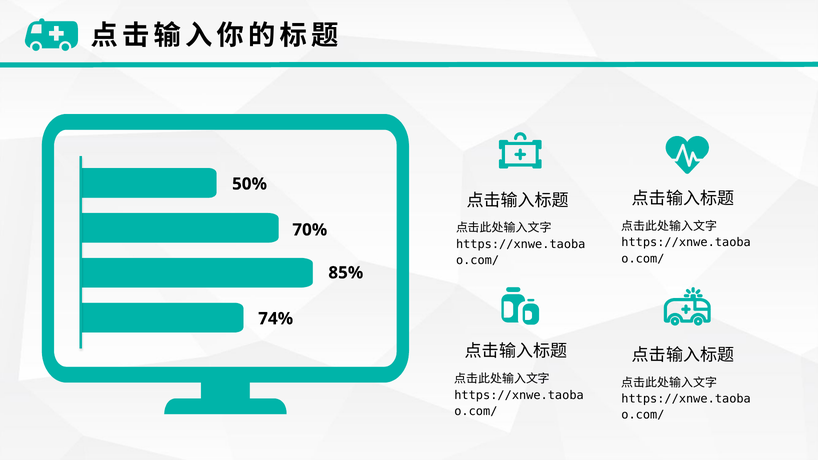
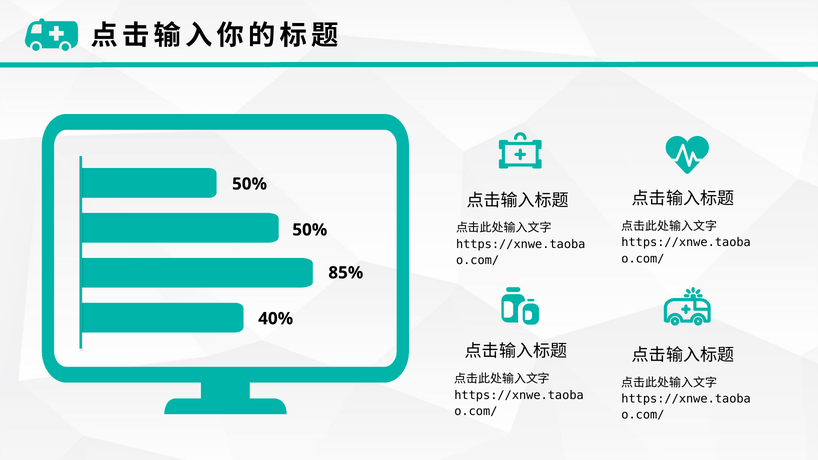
70%: 70% -> 50% (310, 230)
74%: 74% -> 40% (276, 319)
